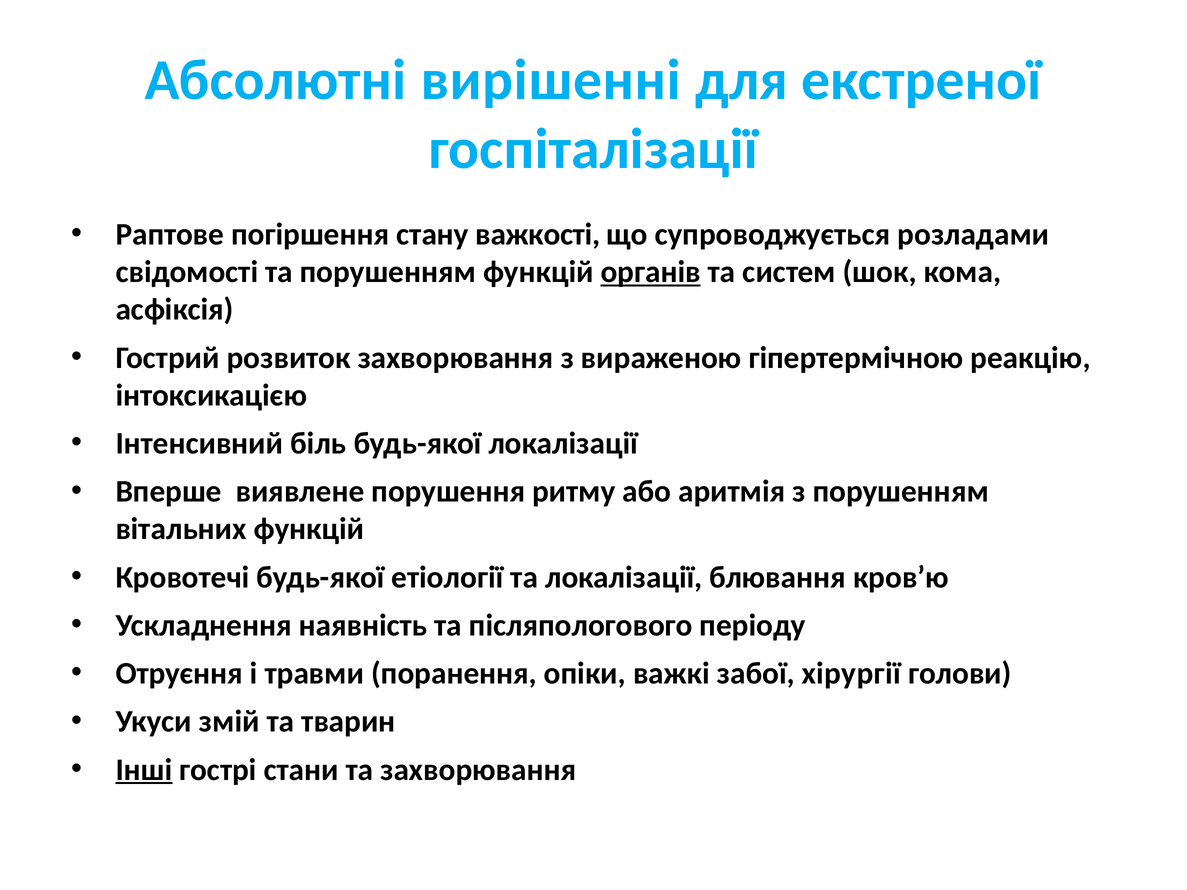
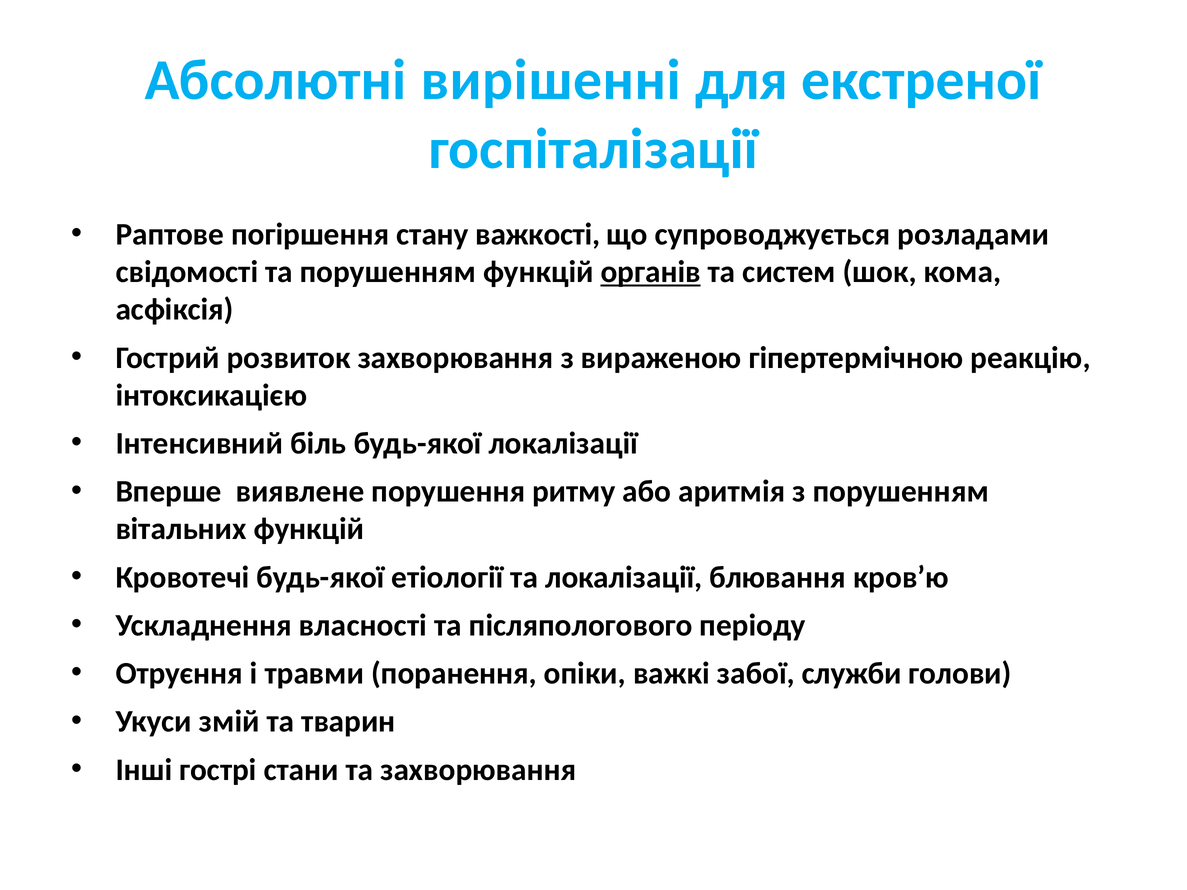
наявність: наявність -> власності (363, 626)
хірургії: хірургії -> служби (852, 674)
Інші underline: present -> none (144, 770)
